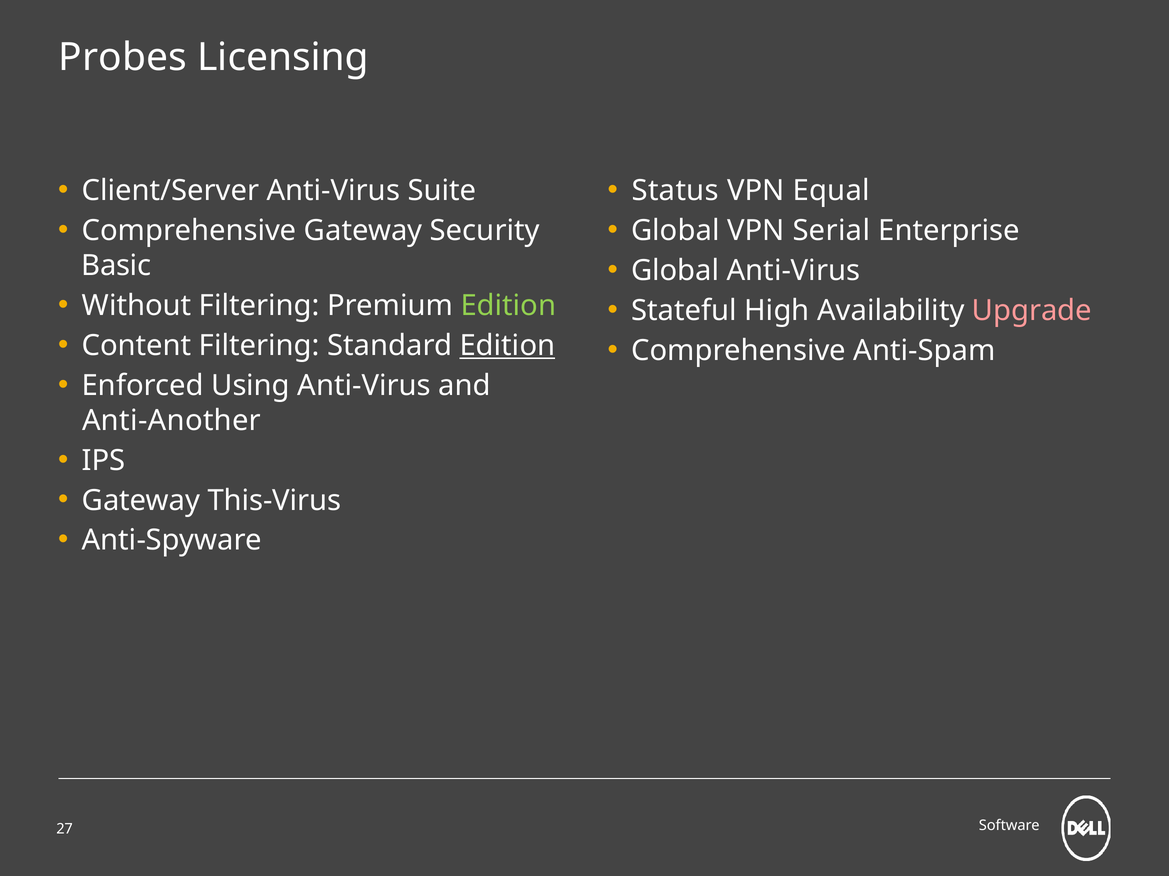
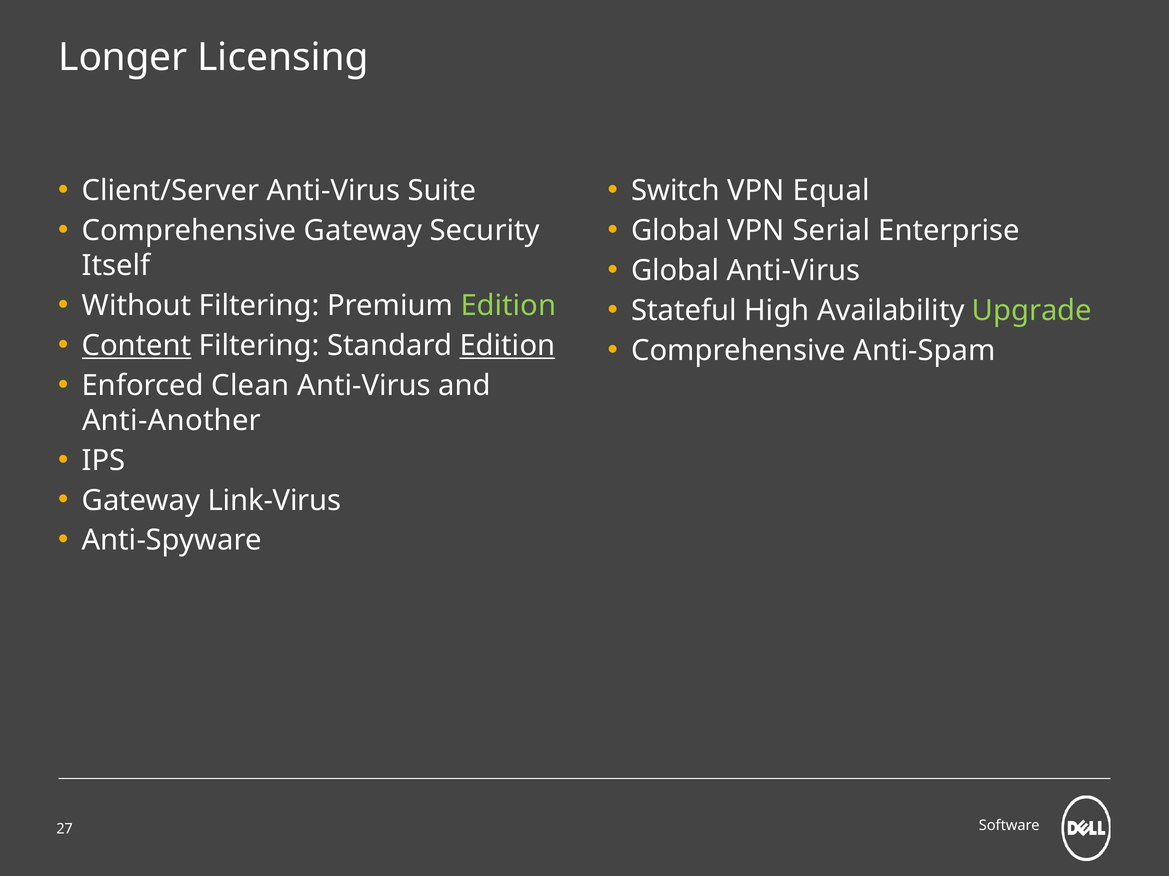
Probes: Probes -> Longer (123, 57)
Status: Status -> Switch (676, 191)
Basic: Basic -> Itself (116, 266)
Upgrade colour: pink -> light green (1032, 311)
Content underline: none -> present (137, 346)
Using: Using -> Clean (250, 386)
This-Virus: This-Virus -> Link-Virus (274, 501)
